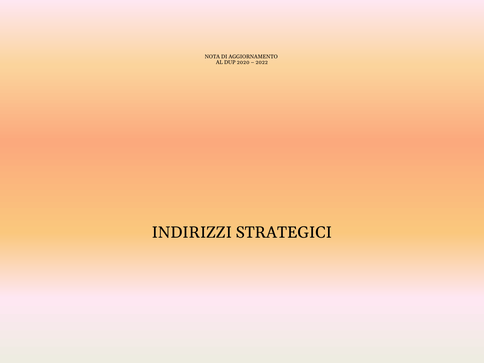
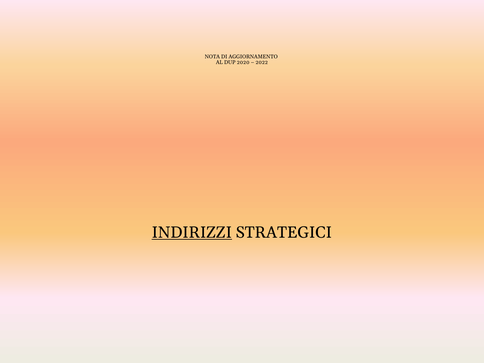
INDIRIZZI underline: none -> present (192, 232)
